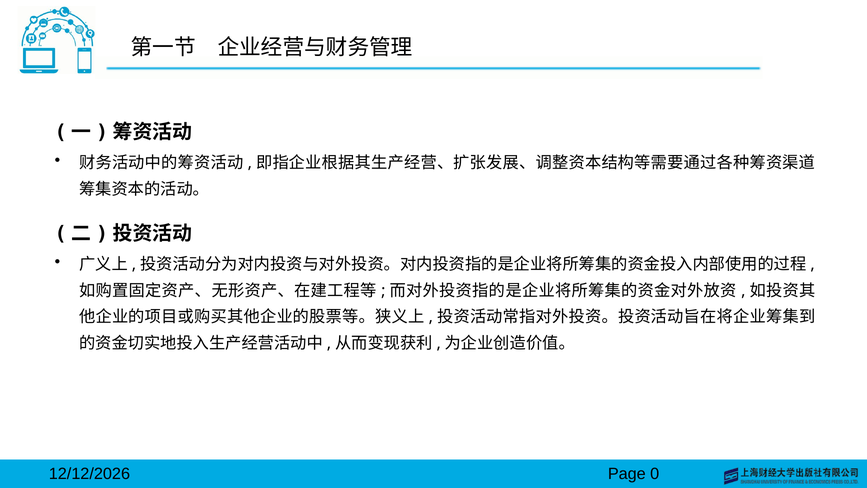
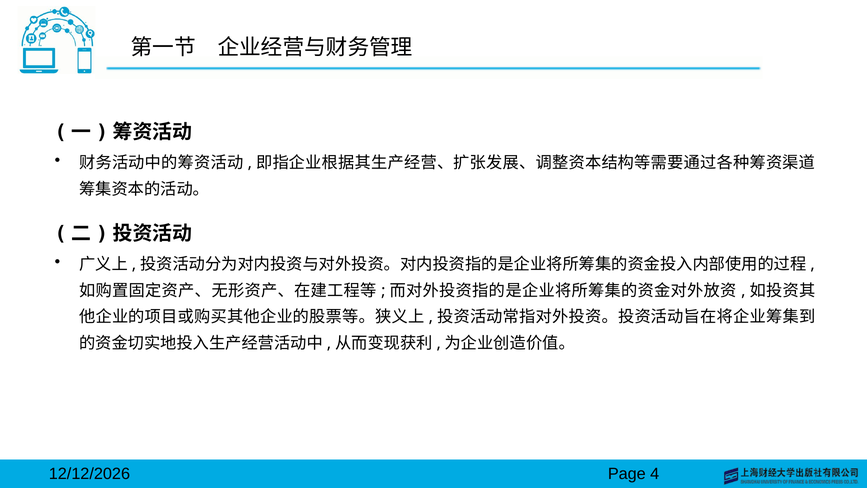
0: 0 -> 4 (655, 473)
